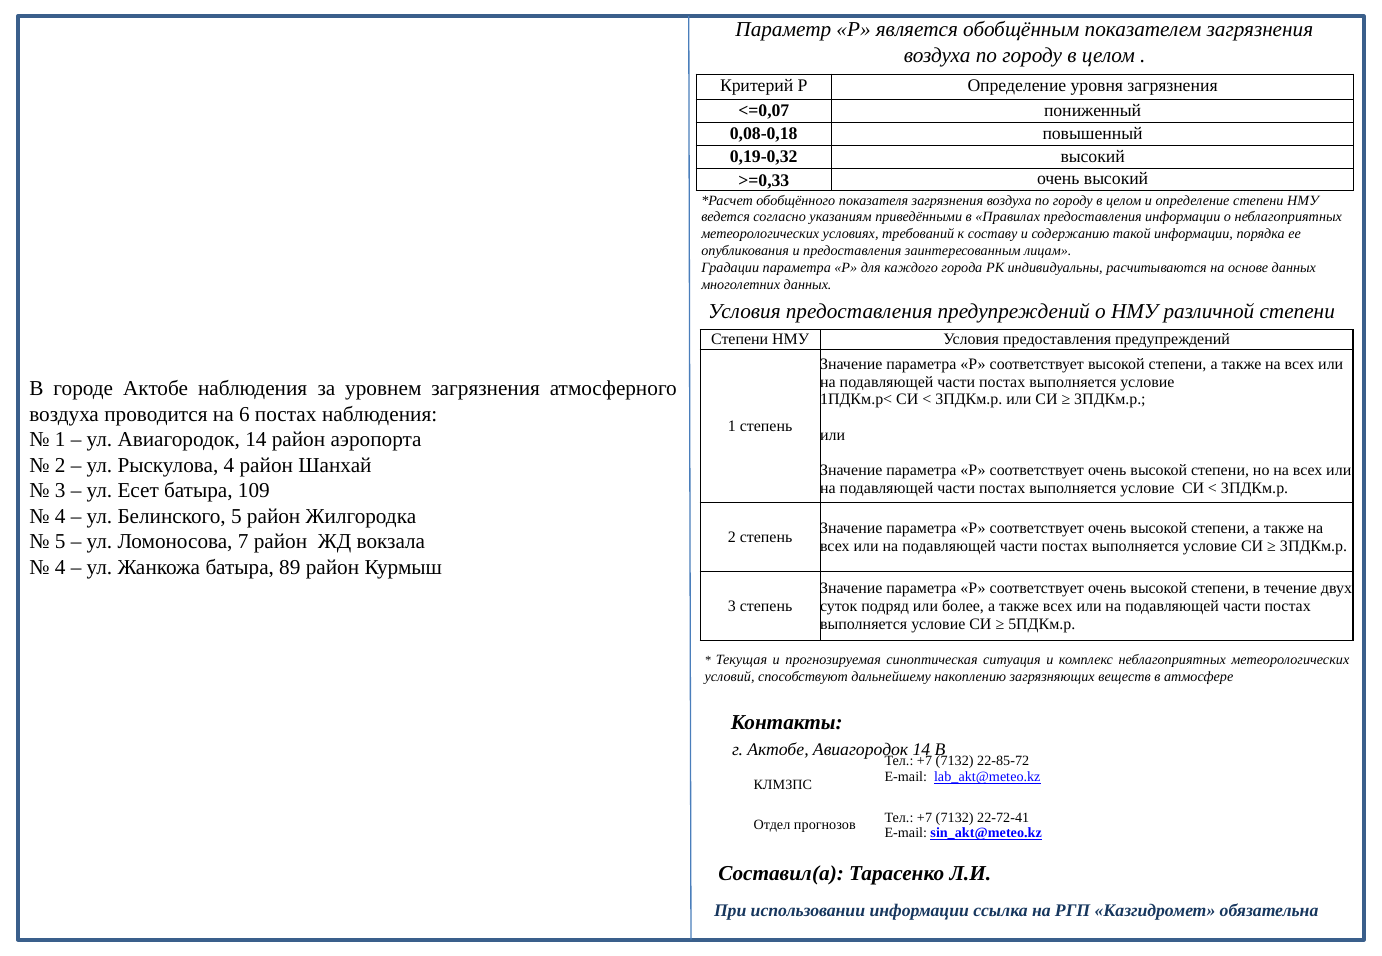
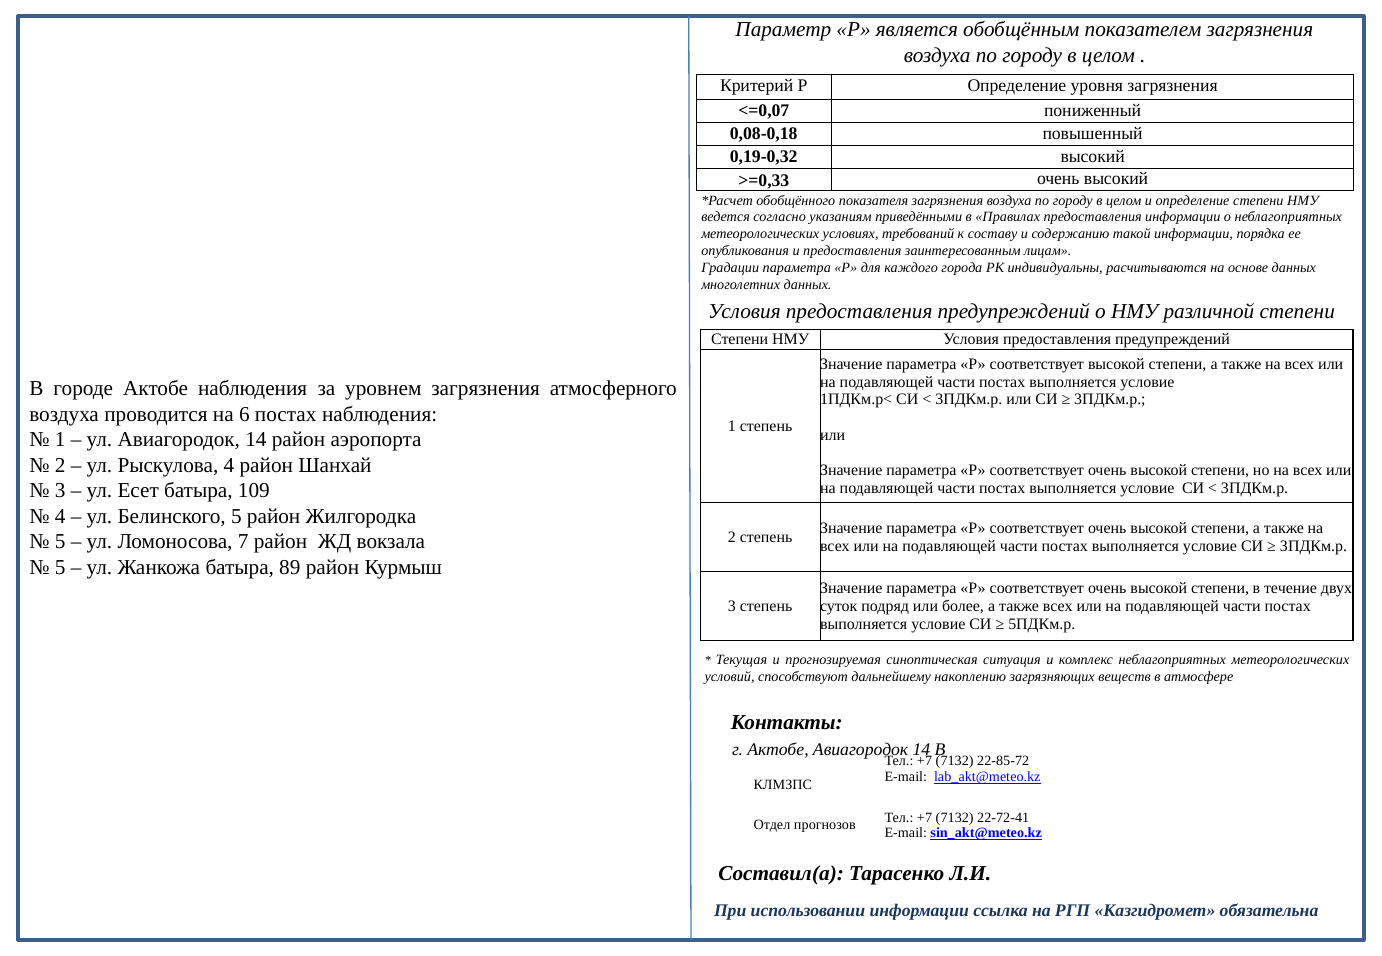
4: 4 -> 5 (60, 568)
